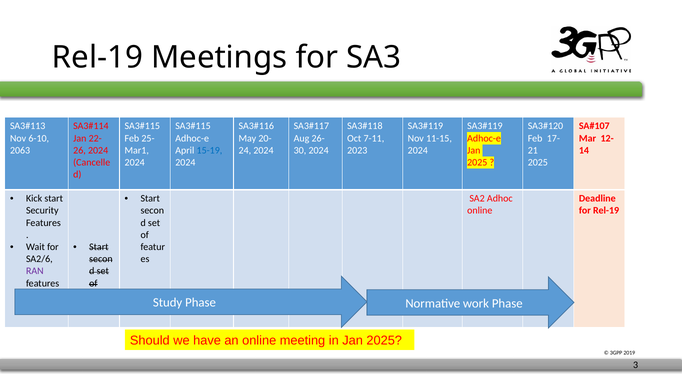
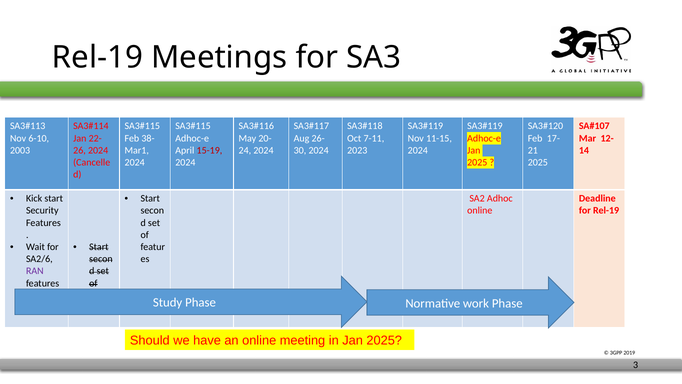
25-: 25- -> 38- (148, 138)
2063: 2063 -> 2003 (20, 150)
15-19 colour: blue -> red (209, 150)
